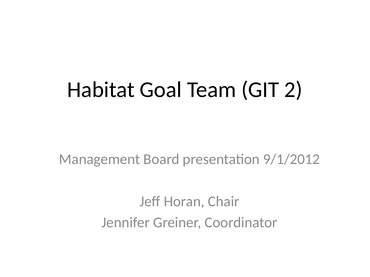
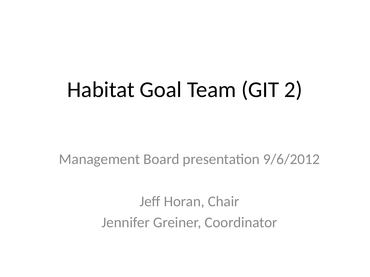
9/1/2012: 9/1/2012 -> 9/6/2012 (292, 159)
